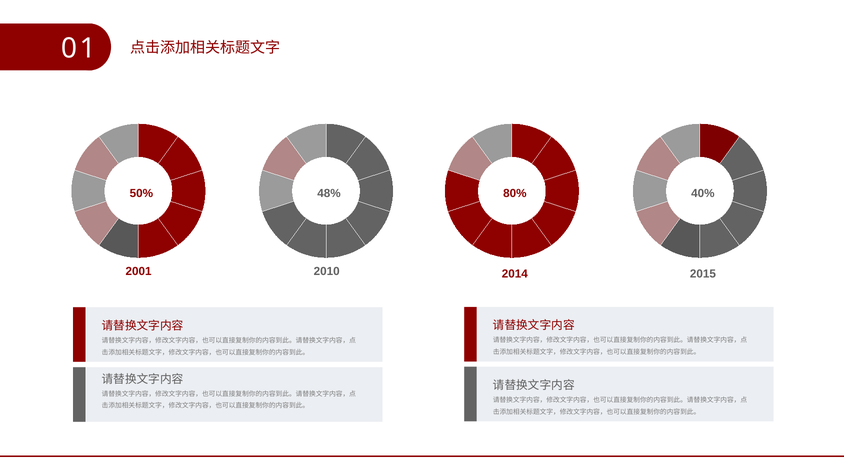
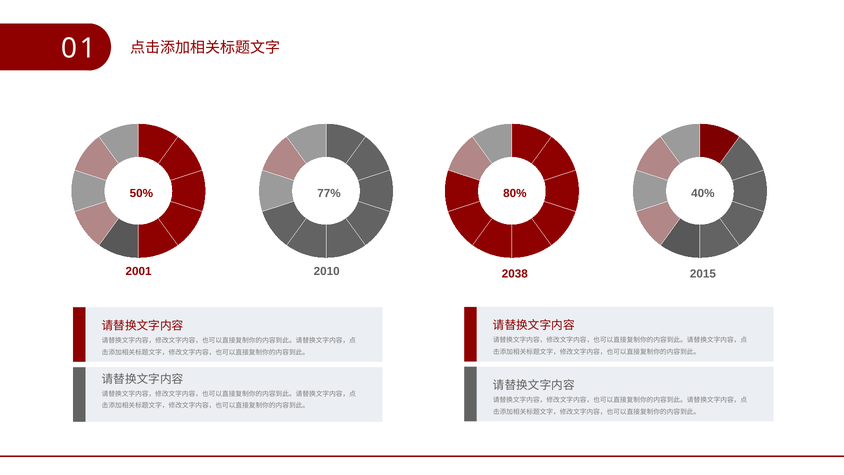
48%: 48% -> 77% (329, 193)
2014: 2014 -> 2038 (515, 274)
